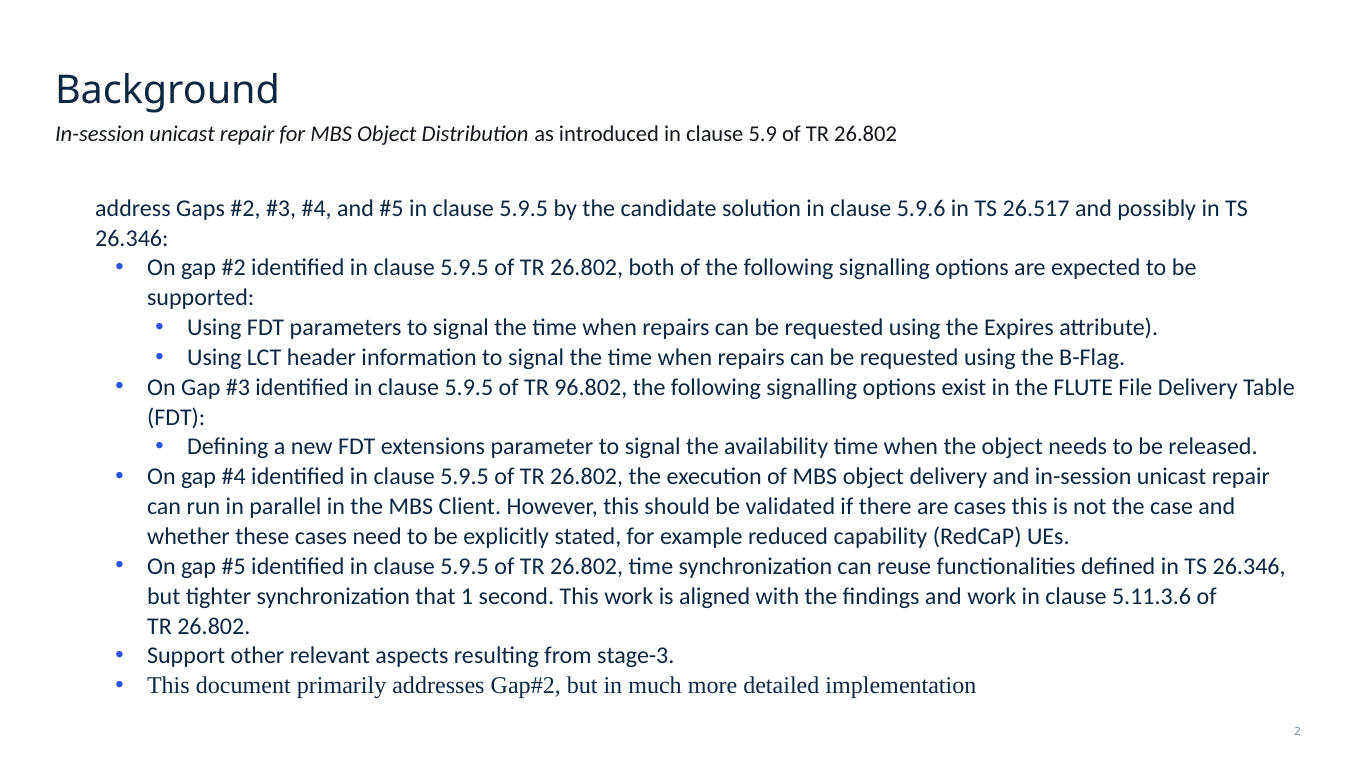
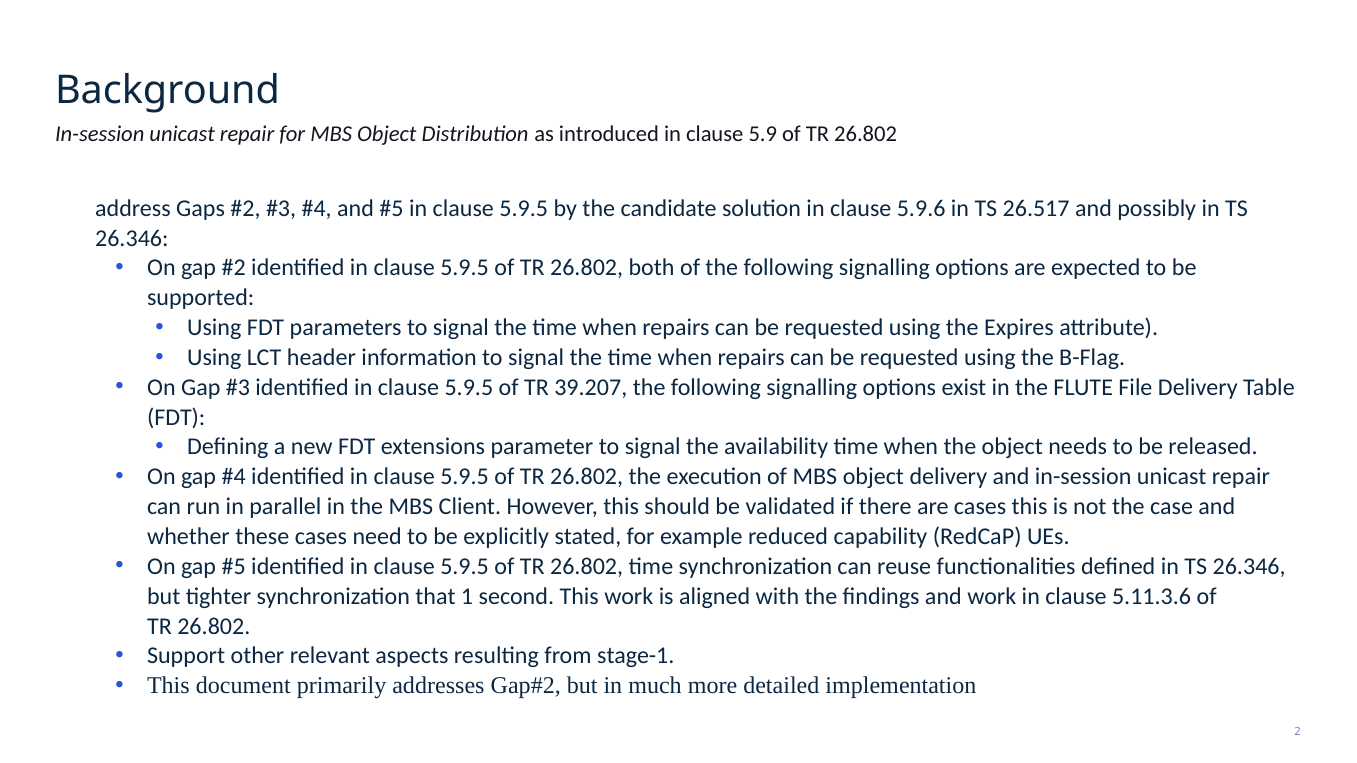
96.802: 96.802 -> 39.207 (591, 388)
stage-3: stage-3 -> stage-1 (636, 656)
